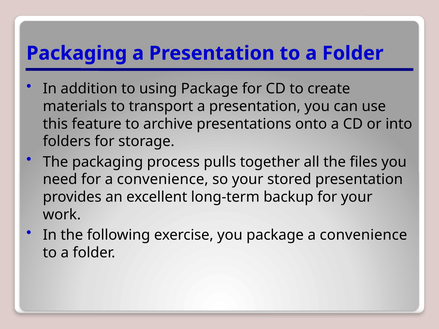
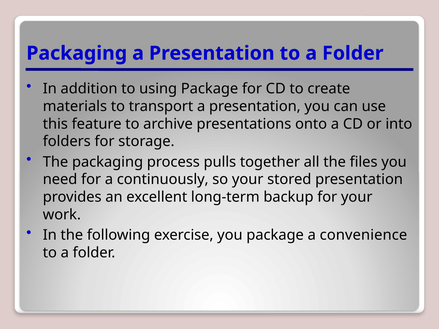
for a convenience: convenience -> continuously (163, 180)
